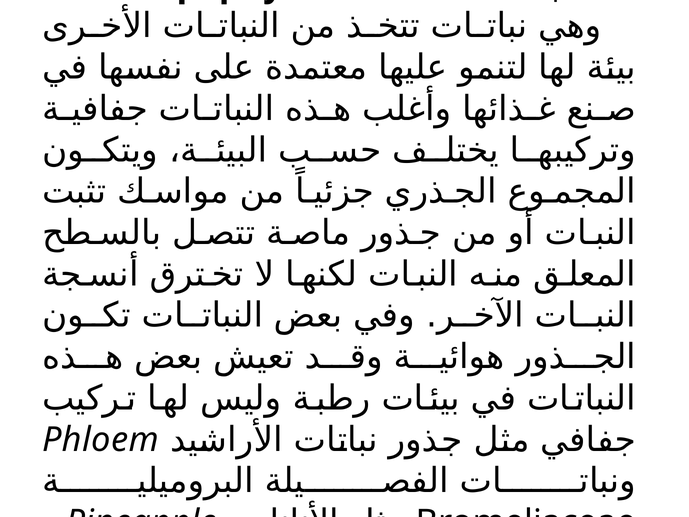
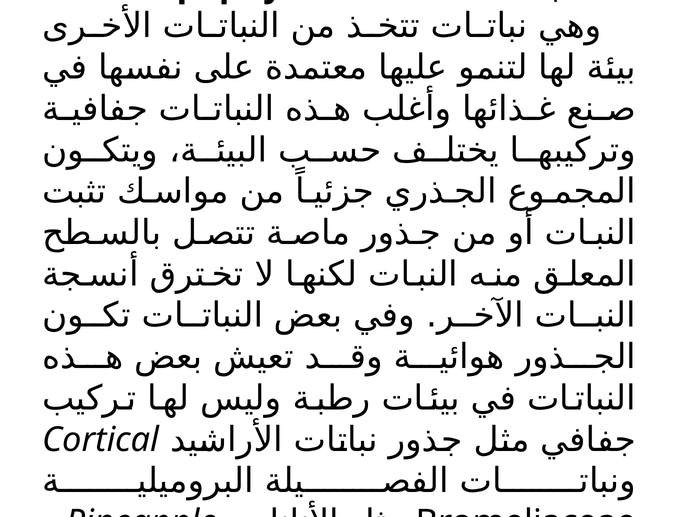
Phloem: Phloem -> Cortical (101, 439)
